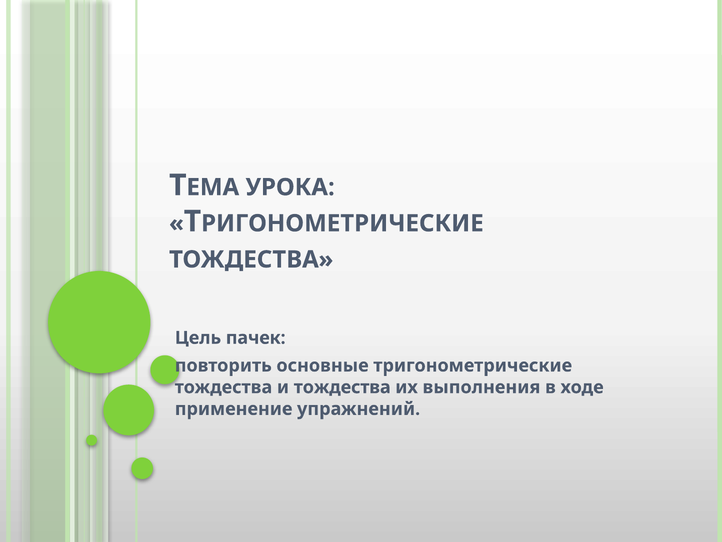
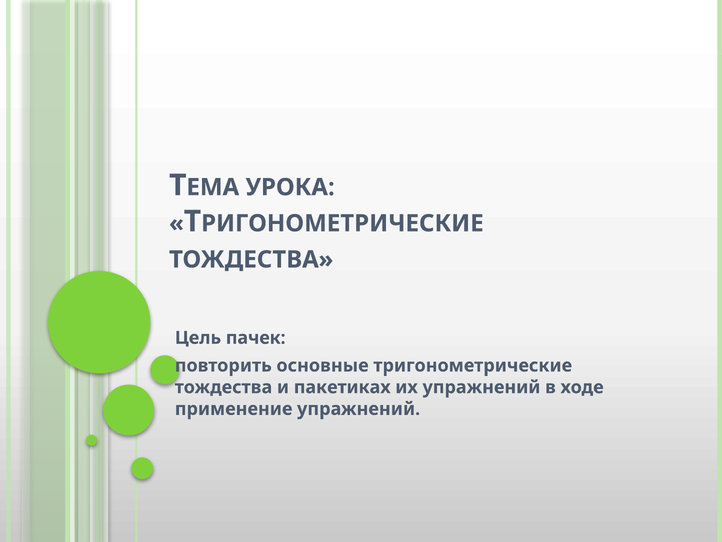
и тождества: тождества -> пакетиках (342, 387)
их выполнения: выполнения -> упражнений (481, 387)
